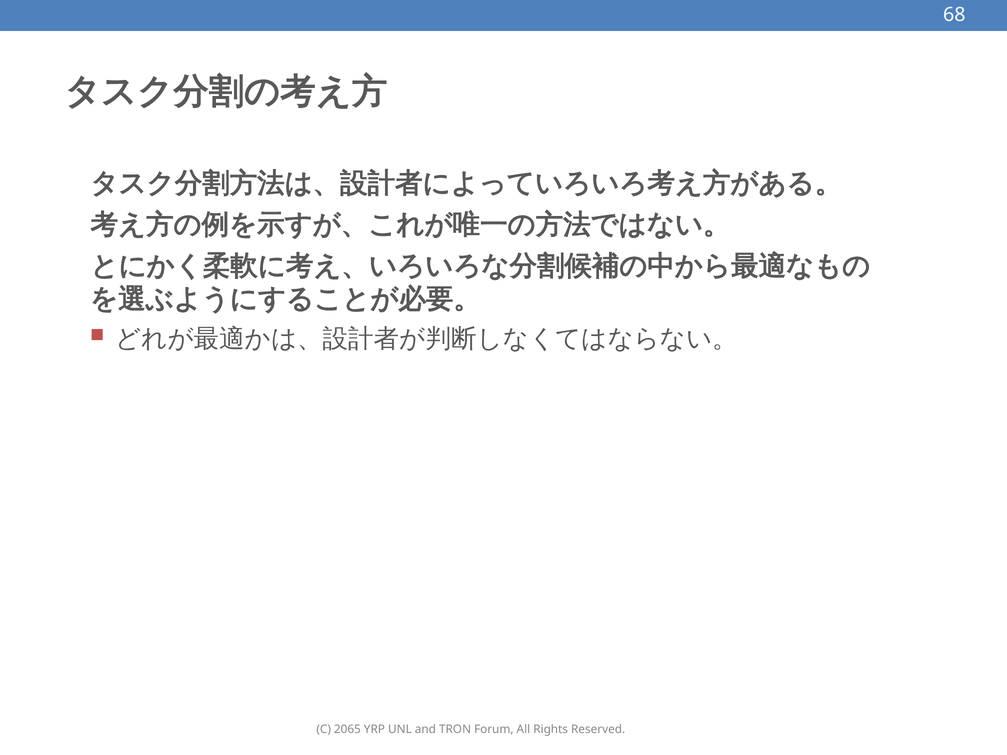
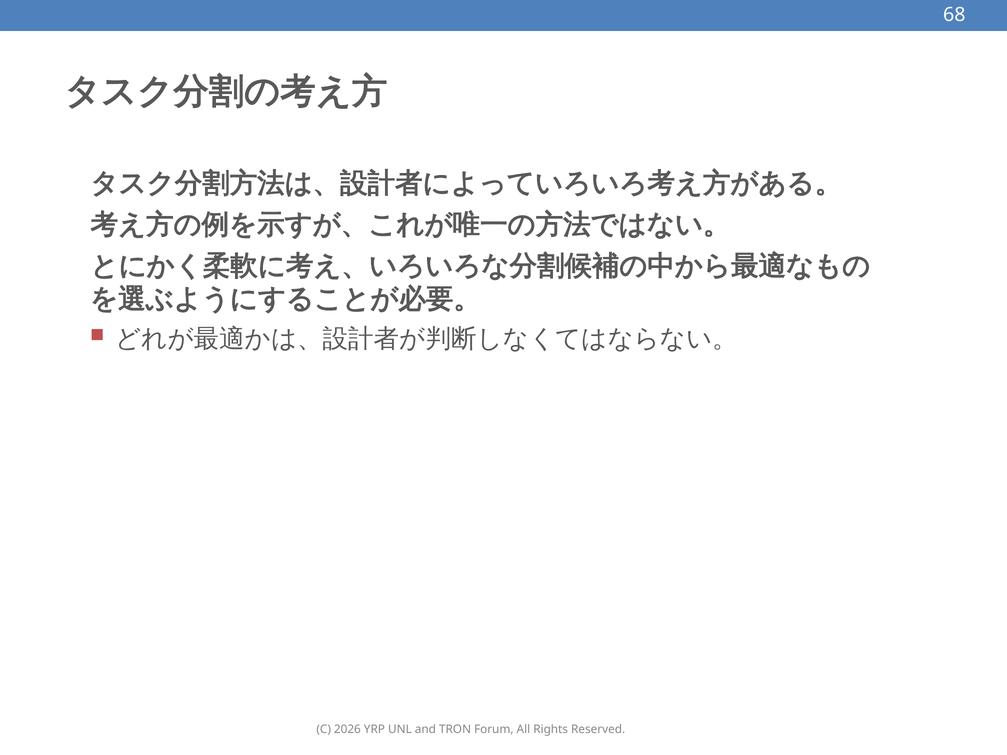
2065: 2065 -> 2026 (347, 730)
